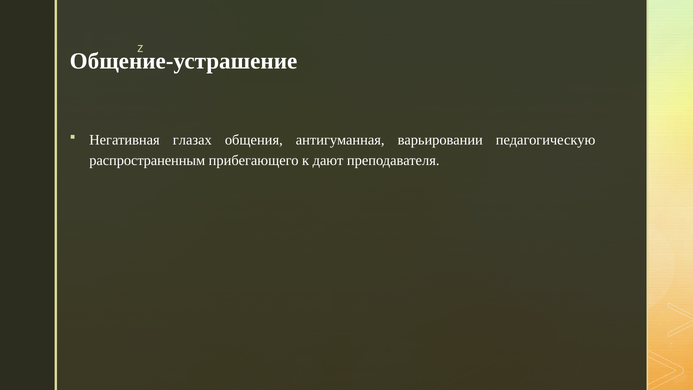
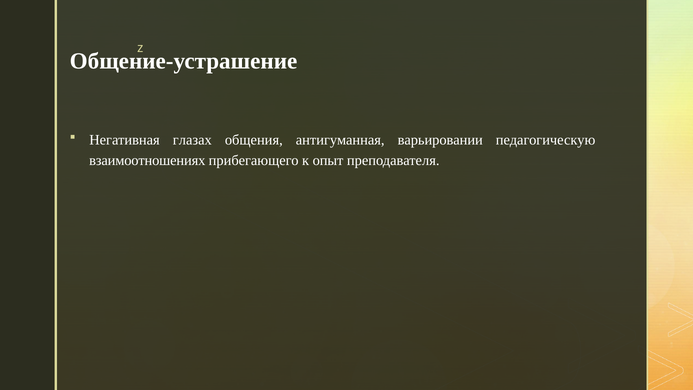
распространенным: распространенным -> взаимоотношениях (147, 161)
дают: дают -> опыт (328, 161)
